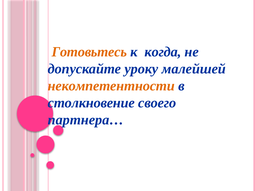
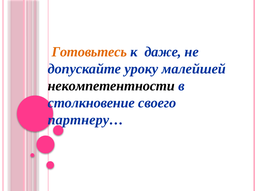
когда: когда -> даже (163, 52)
некомпетентности colour: orange -> black (111, 86)
партнера…: партнера… -> партнеру… (86, 120)
